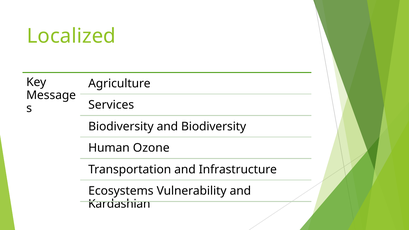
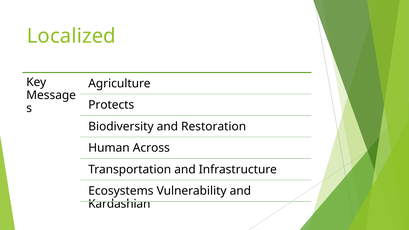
Services: Services -> Protects (111, 105)
and Biodiversity: Biodiversity -> Restoration (214, 127)
Ozone: Ozone -> Across (151, 148)
